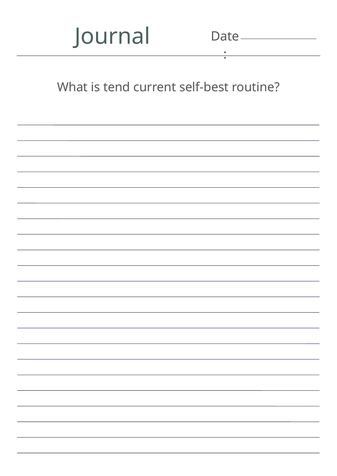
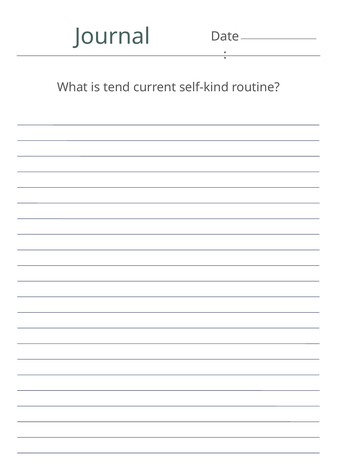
self-best: self-best -> self-kind (204, 87)
